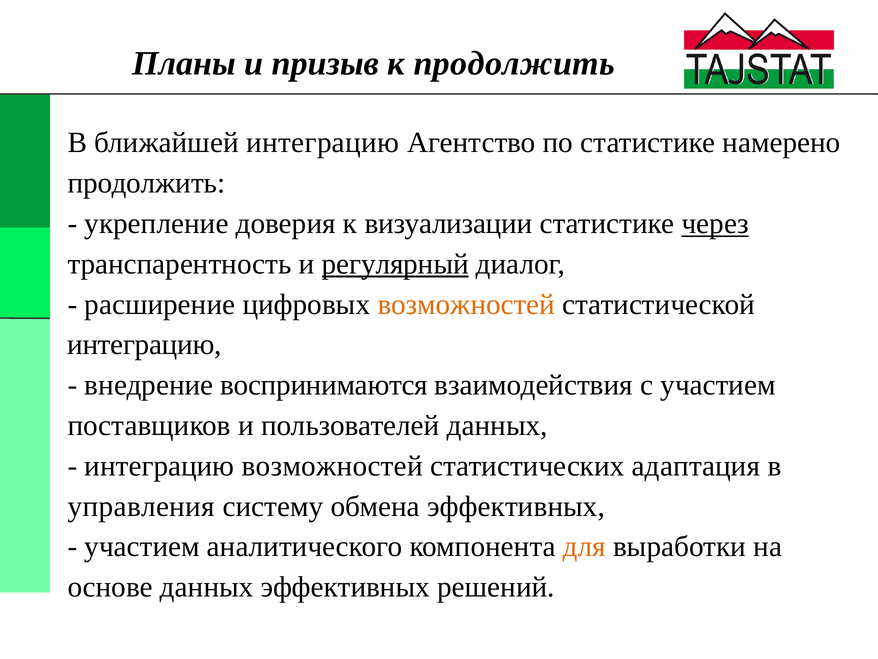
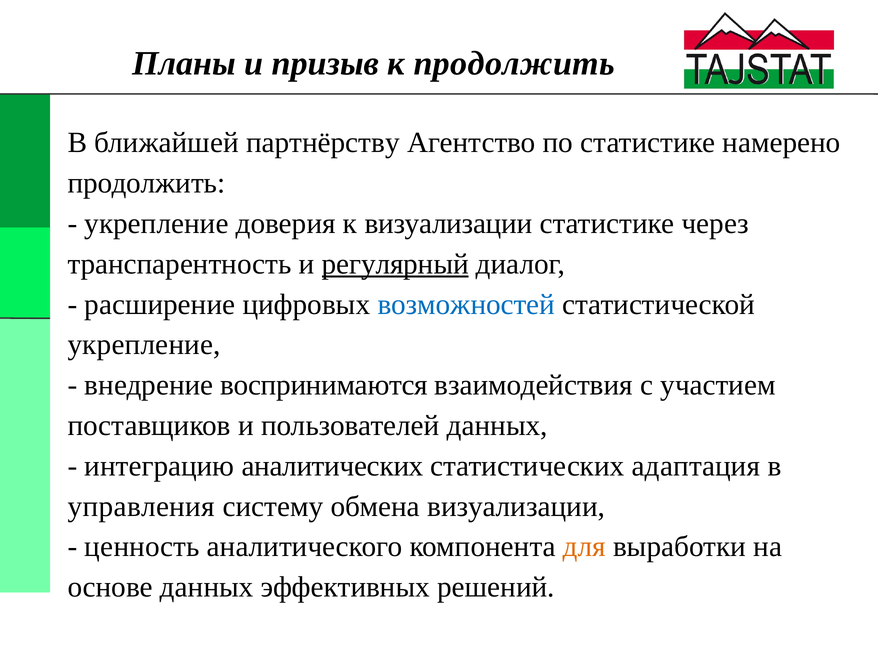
ближайшей интеграцию: интеграцию -> партнёрству (323, 143)
через underline: present -> none (715, 223)
возможностей colour: orange -> blue (466, 304)
интеграцию: интеграцию -> укрепление (144, 345)
интеграцию возможностей: возможностей -> аналитических (333, 466)
обмена эффективных: эффективных -> визуализации (516, 506)
участием: участием -> ценность (142, 546)
